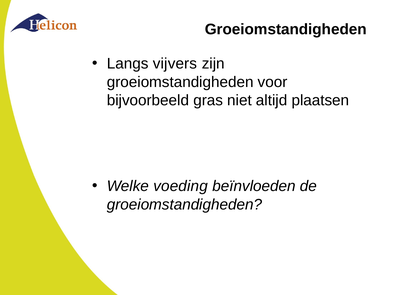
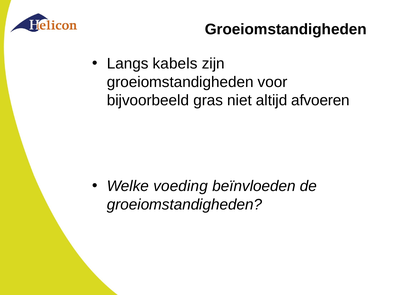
vijvers: vijvers -> kabels (175, 64)
plaatsen: plaatsen -> afvoeren (320, 100)
